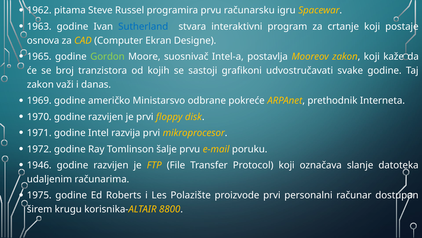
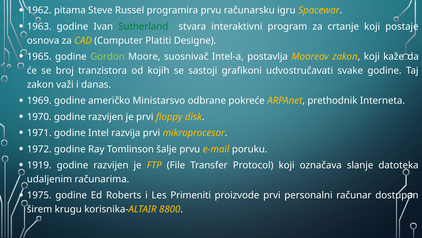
Sutherland colour: blue -> green (143, 26)
Ekran: Ekran -> Platiti (158, 40)
1946: 1946 -> 1919 (39, 165)
Polazište: Polazište -> Primeniti (191, 195)
